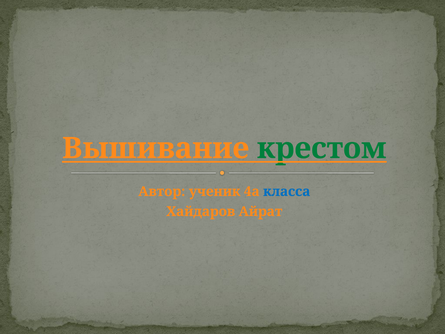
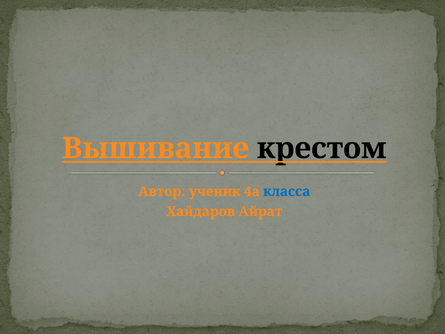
крестом colour: green -> black (322, 148)
